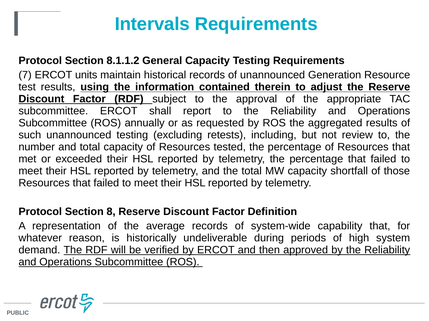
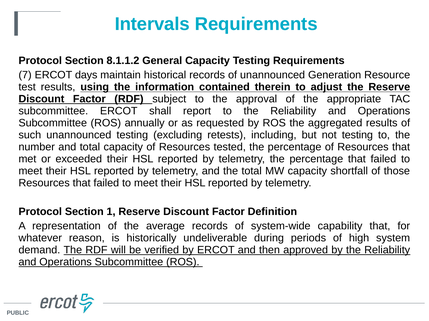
units: units -> days (86, 75)
not review: review -> testing (357, 135)
8: 8 -> 1 (111, 212)
